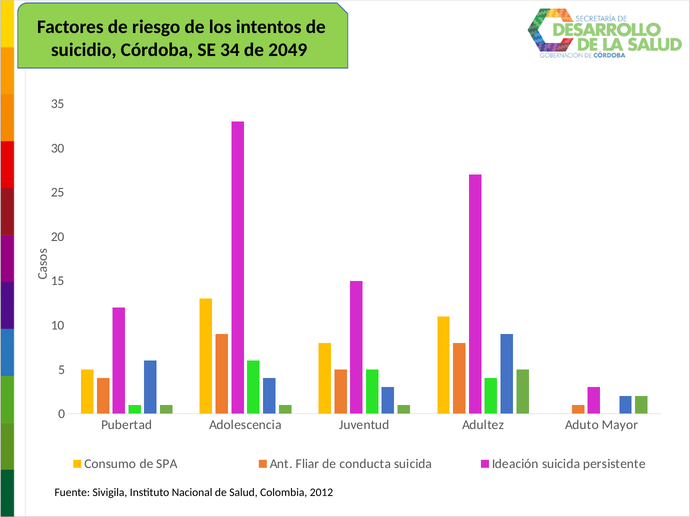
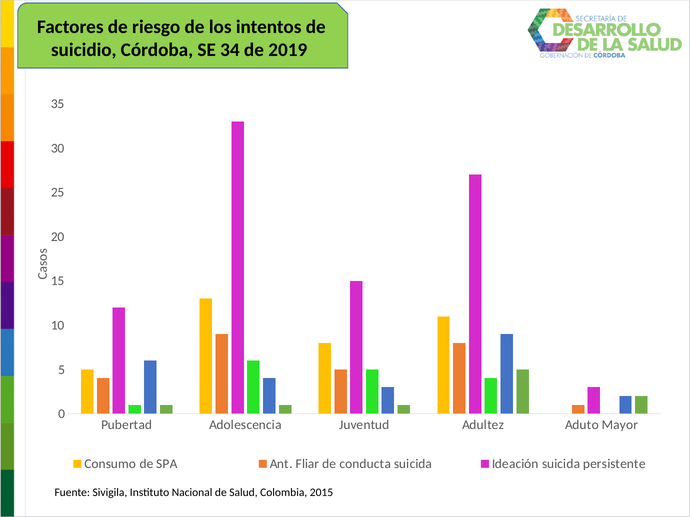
2049: 2049 -> 2019 (288, 50)
2012: 2012 -> 2015 (321, 493)
